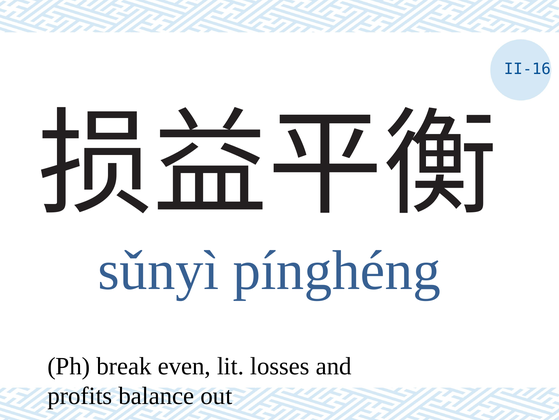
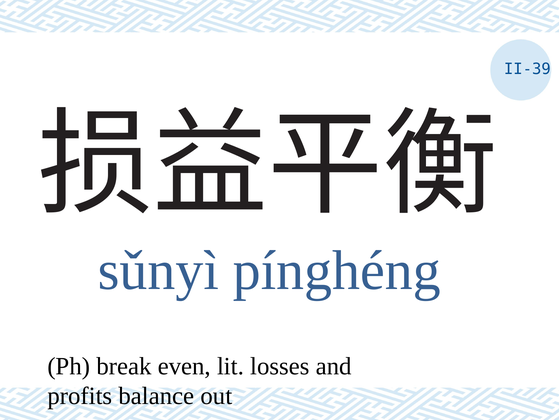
II-16: II-16 -> II-39 (527, 69)
